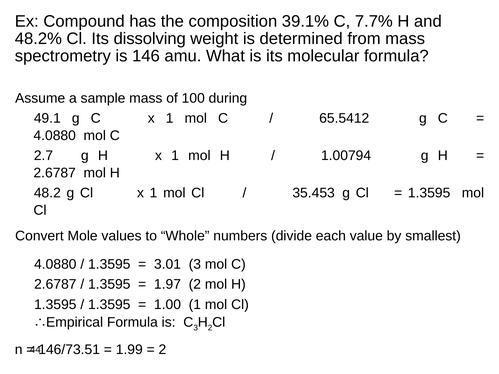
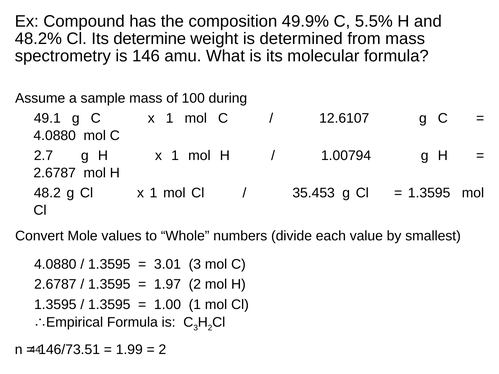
39.1%: 39.1% -> 49.9% (305, 21)
7.7%: 7.7% -> 5.5% (374, 21)
dissolving: dissolving -> determine (150, 39)
65.5412: 65.5412 -> 12.6107 (344, 118)
